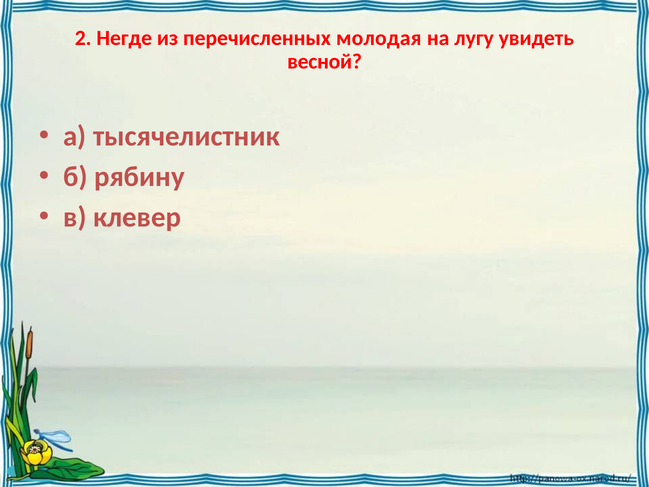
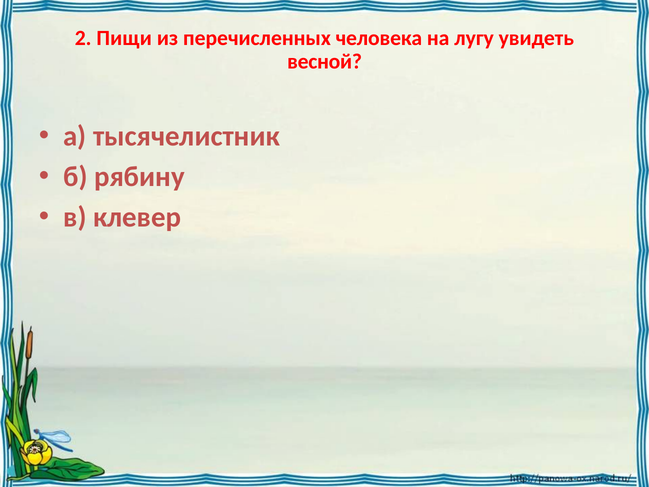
Негде: Негде -> Пищи (124, 38)
молодая: молодая -> человека (379, 38)
